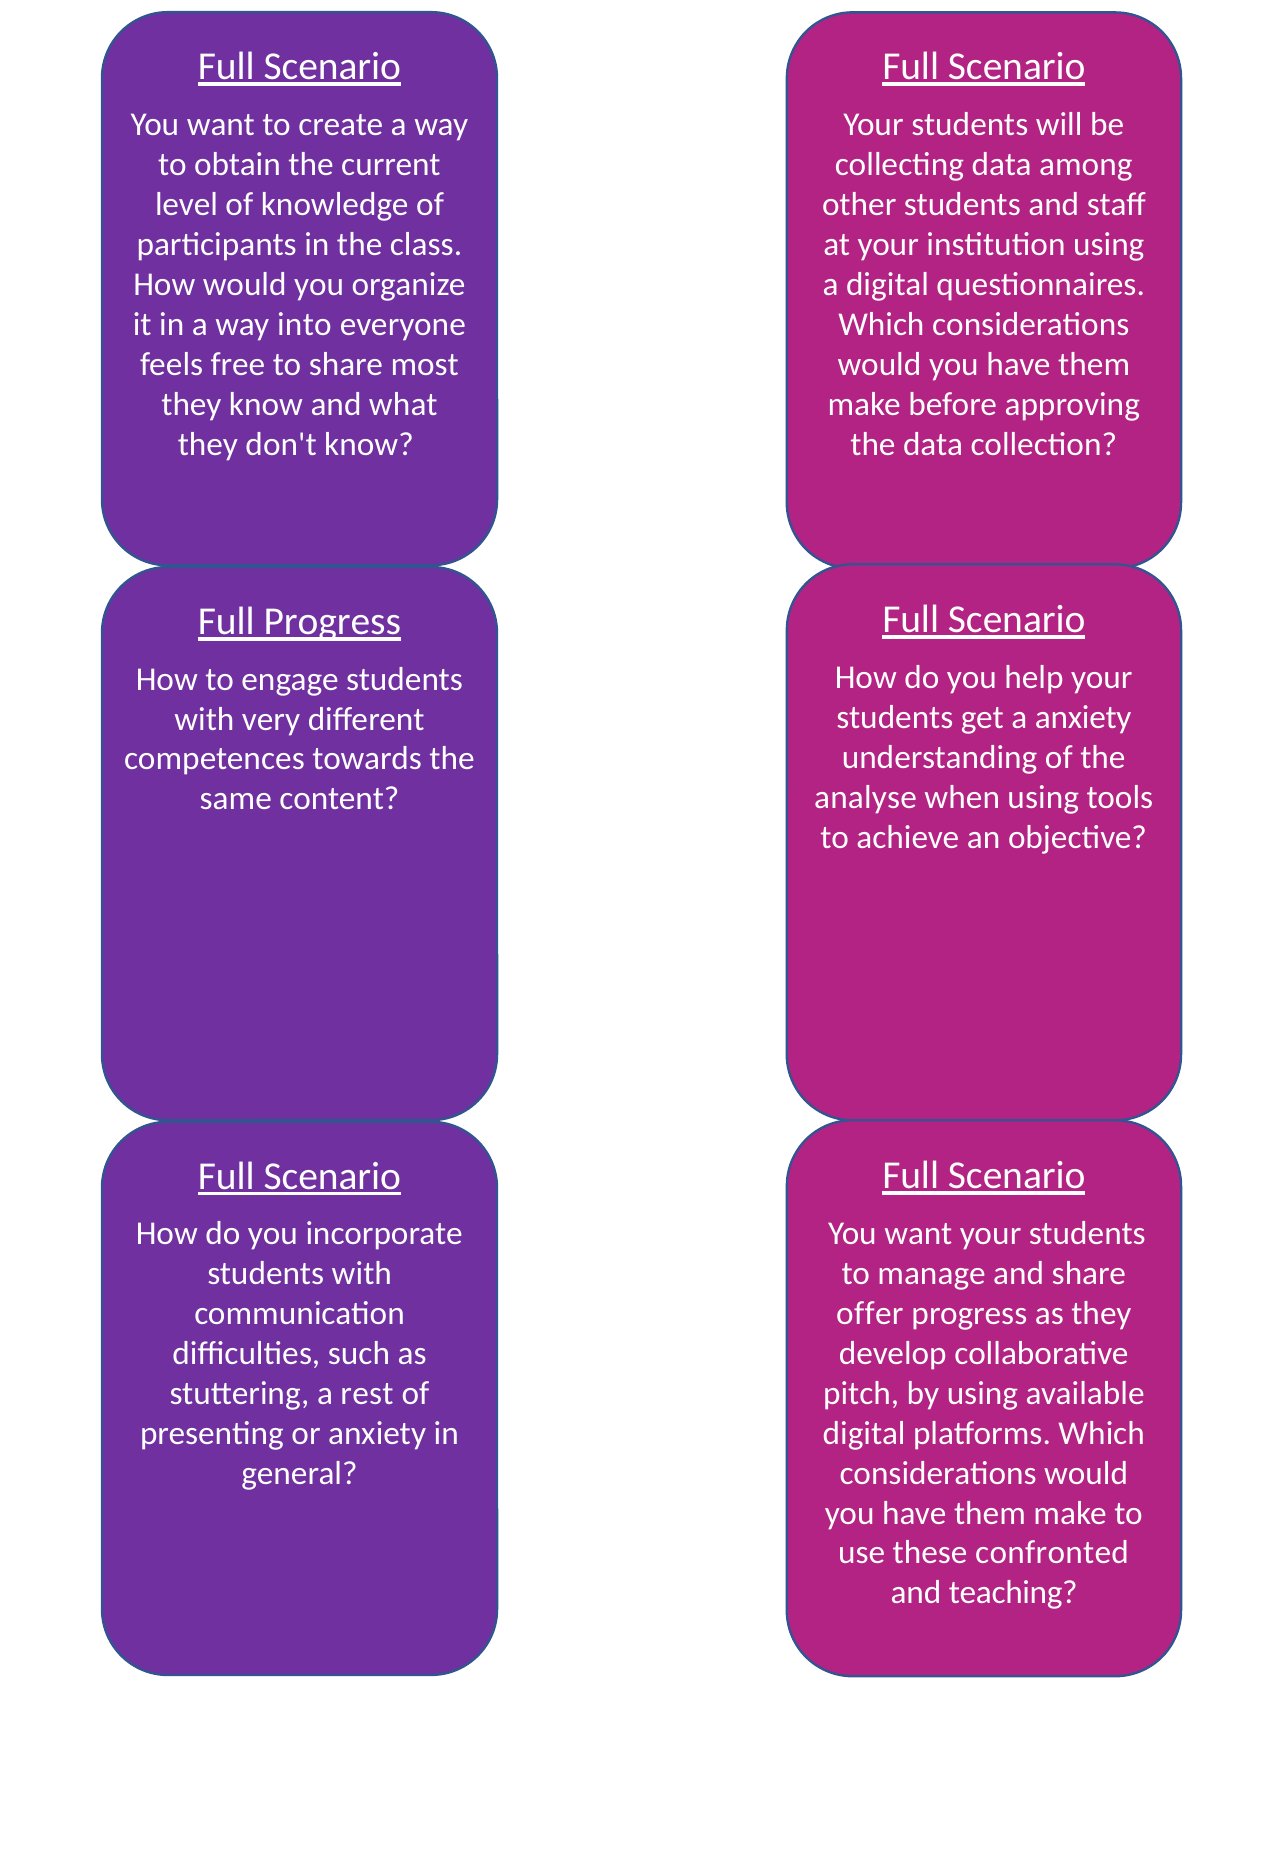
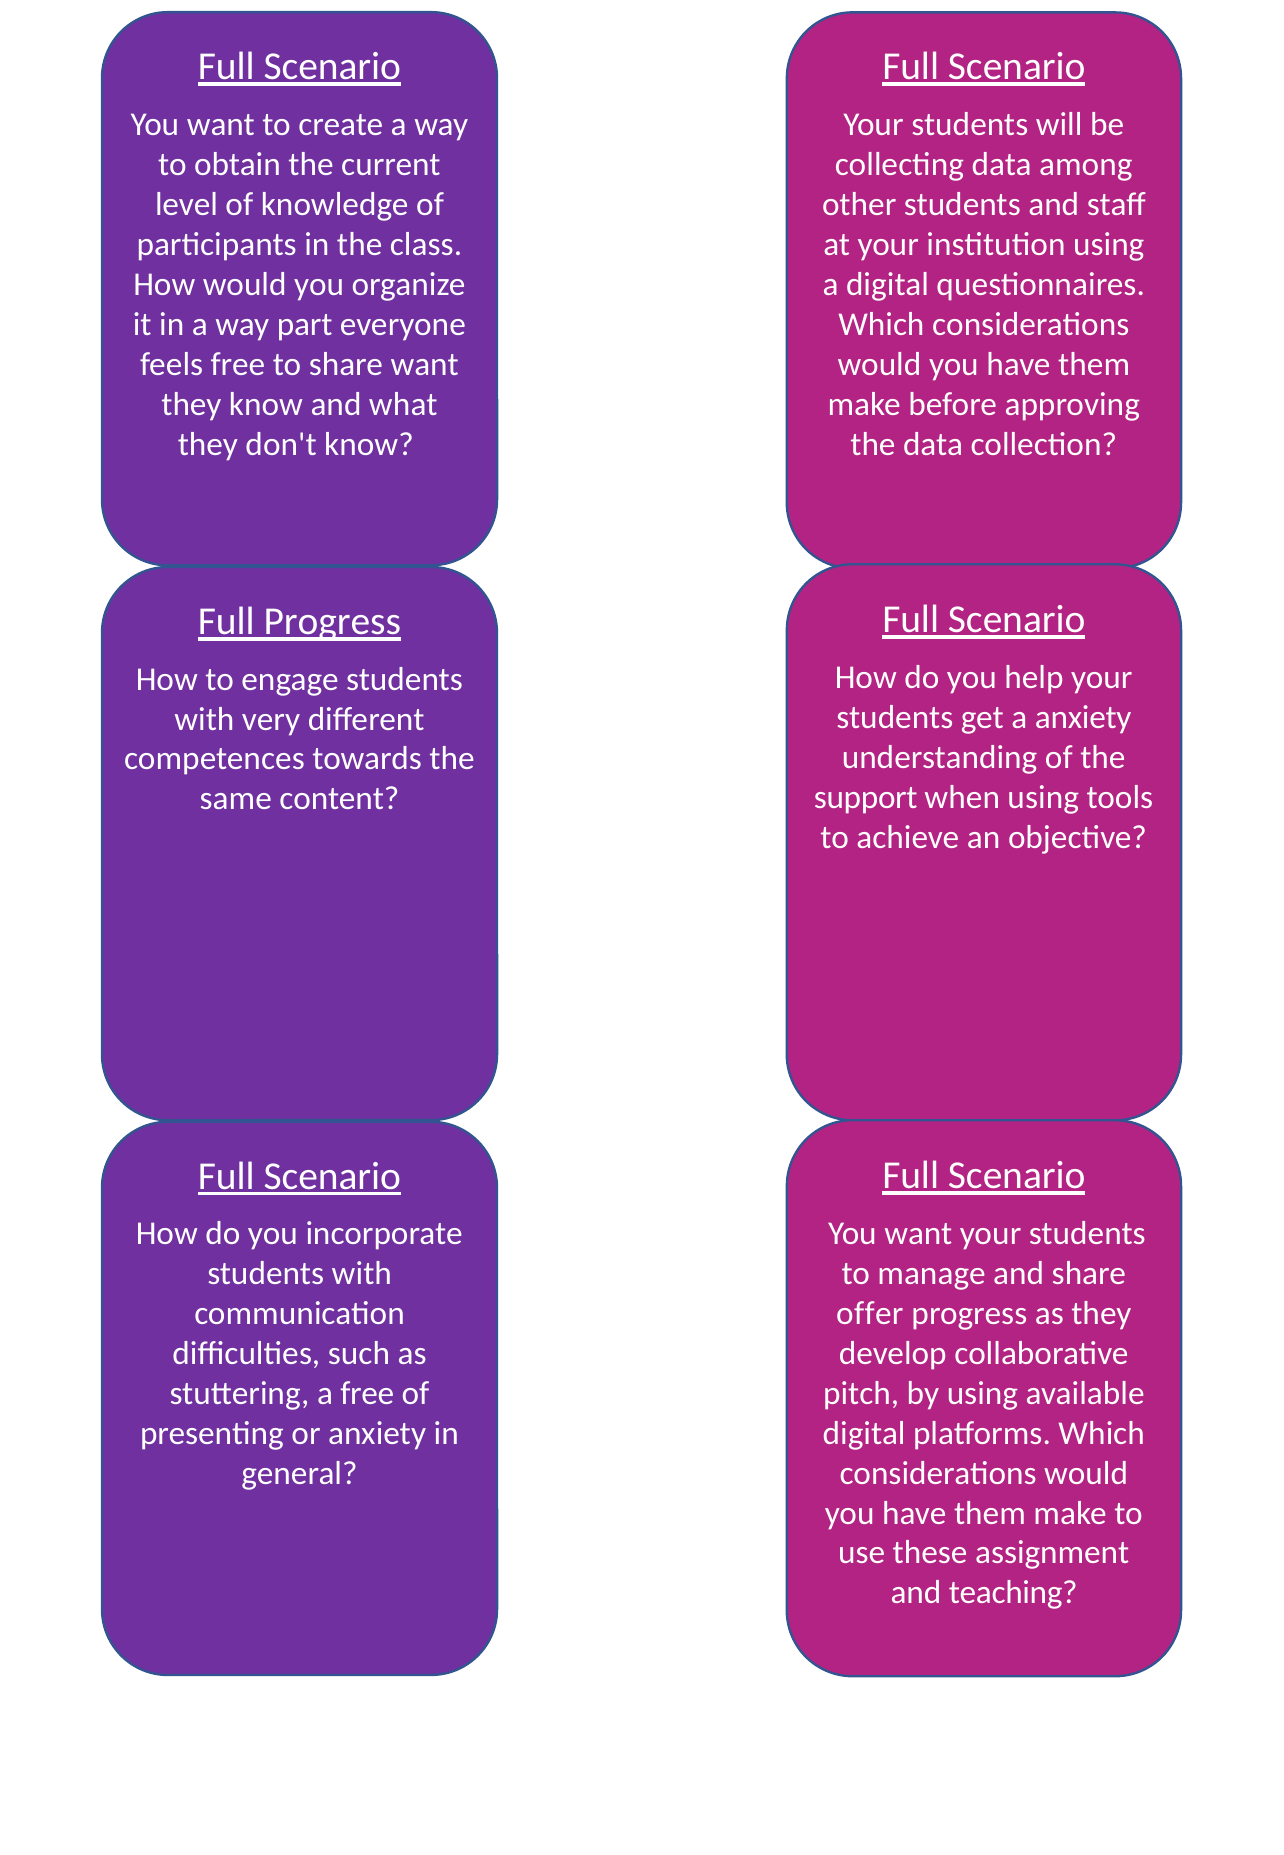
into: into -> part (305, 324)
share most: most -> want (425, 364)
analyse: analyse -> support (866, 797)
a rest: rest -> free (367, 1394)
confronted: confronted -> assignment (1052, 1553)
